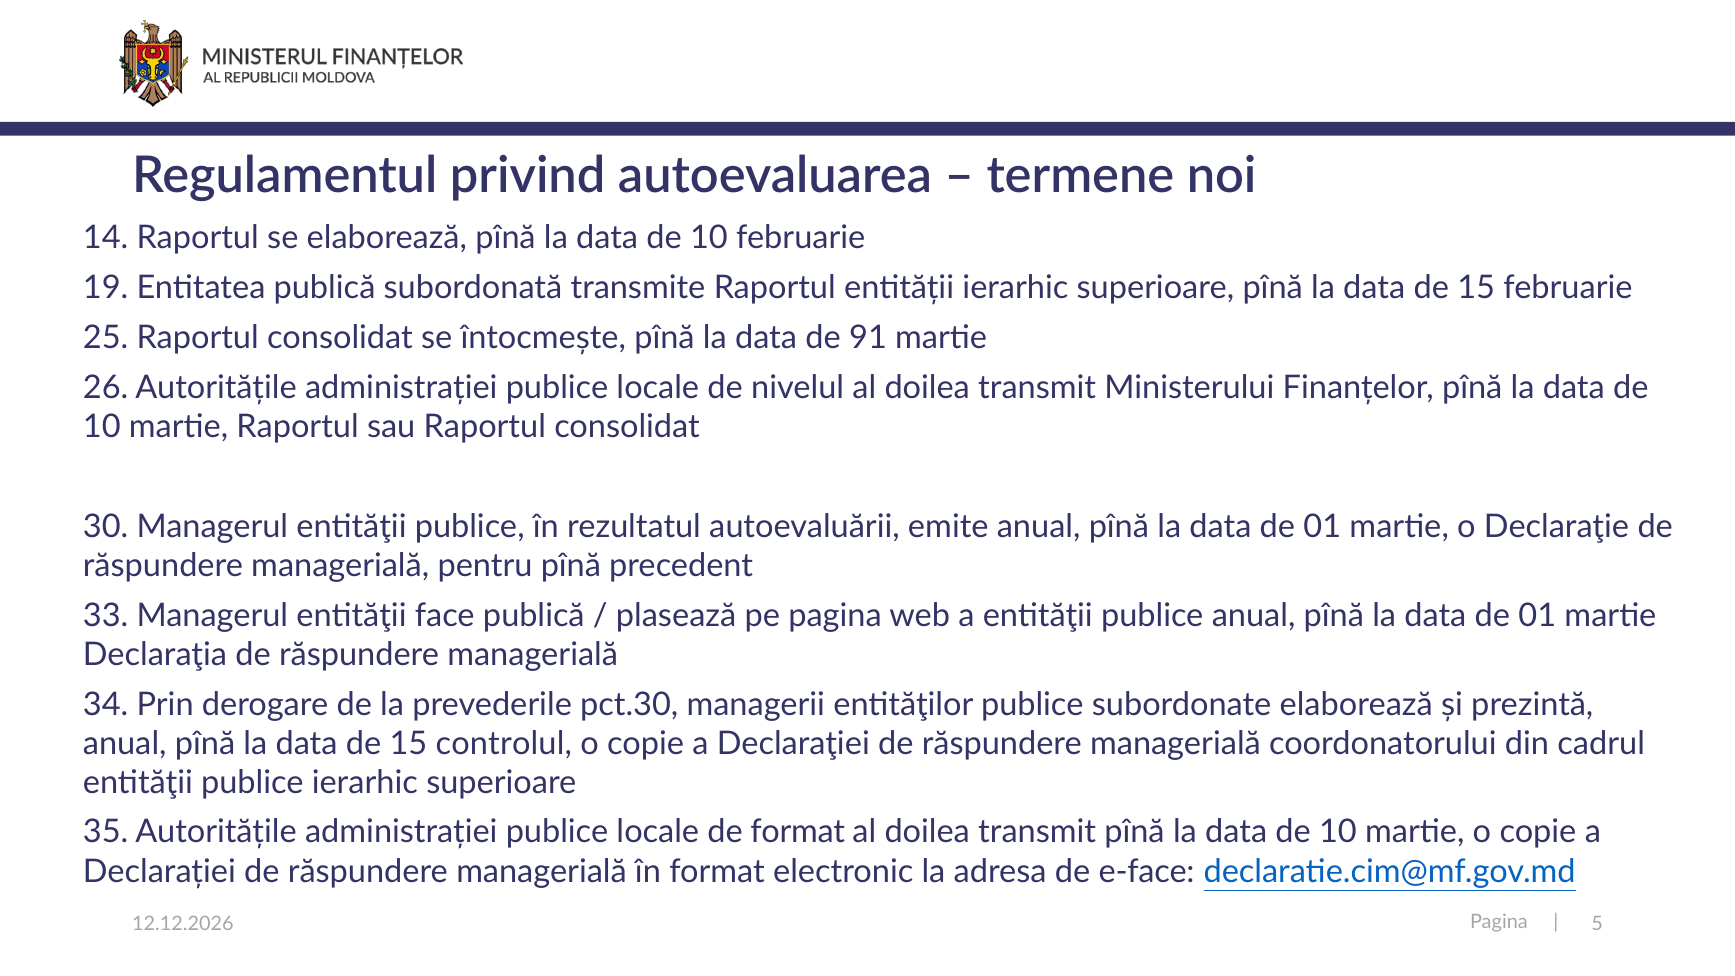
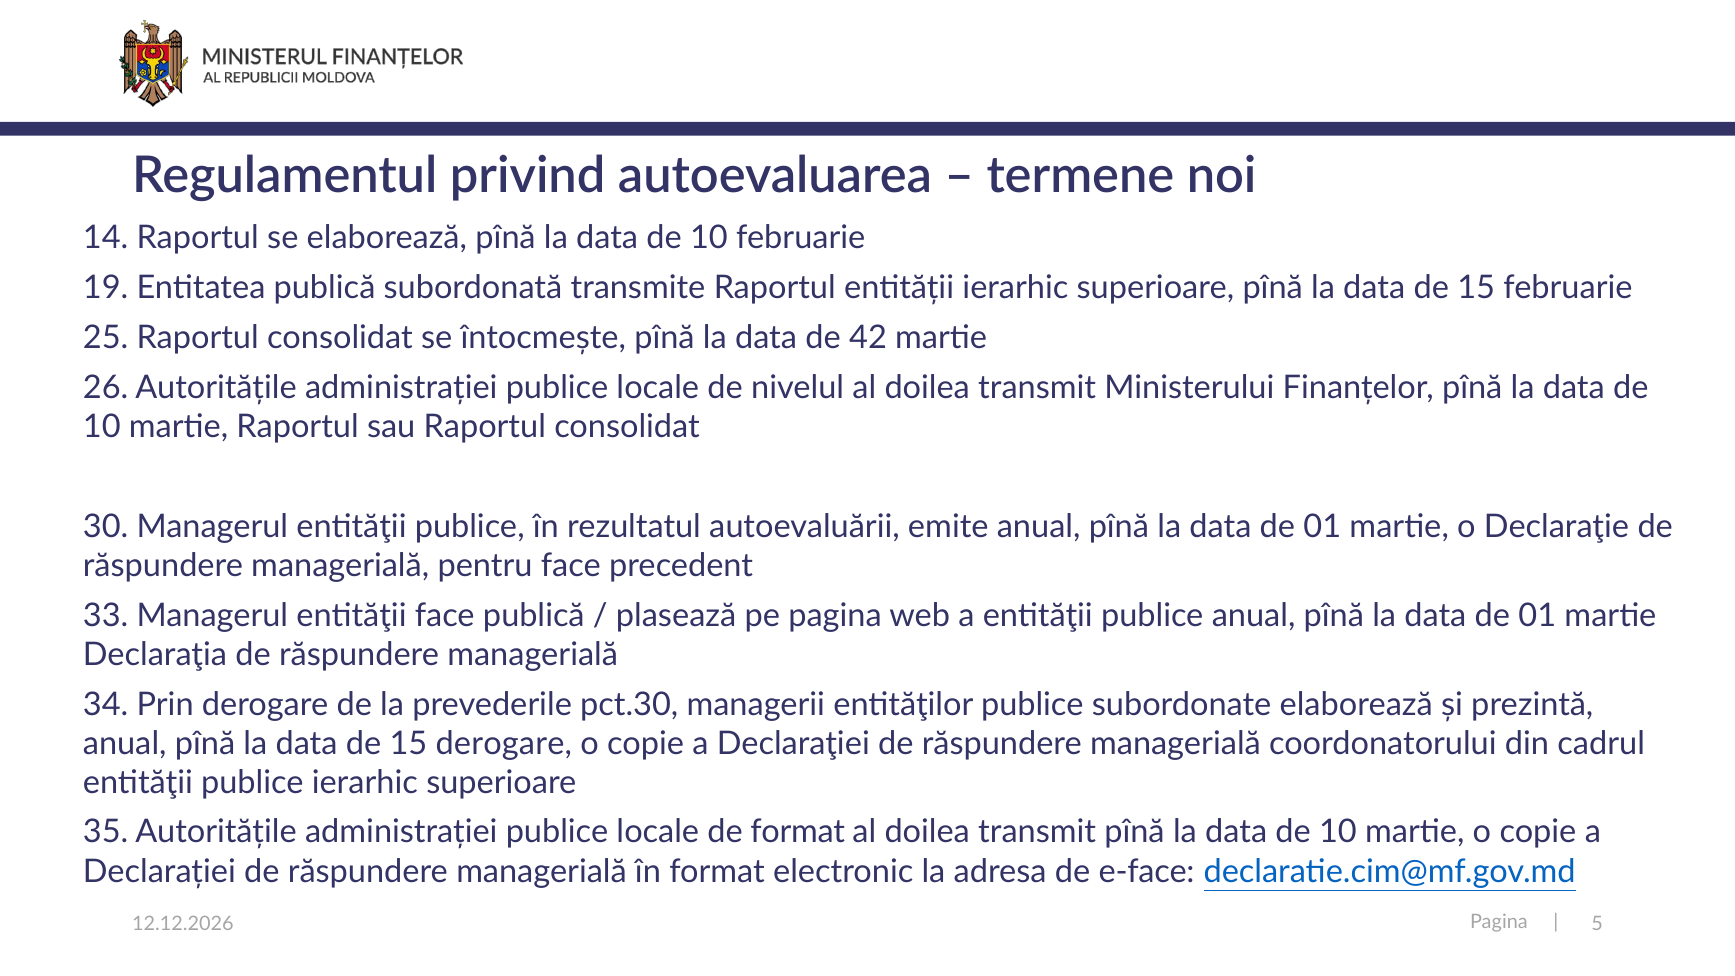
91: 91 -> 42 (868, 338)
pentru pînă: pînă -> face (571, 565)
15 controlul: controlul -> derogare (504, 743)
